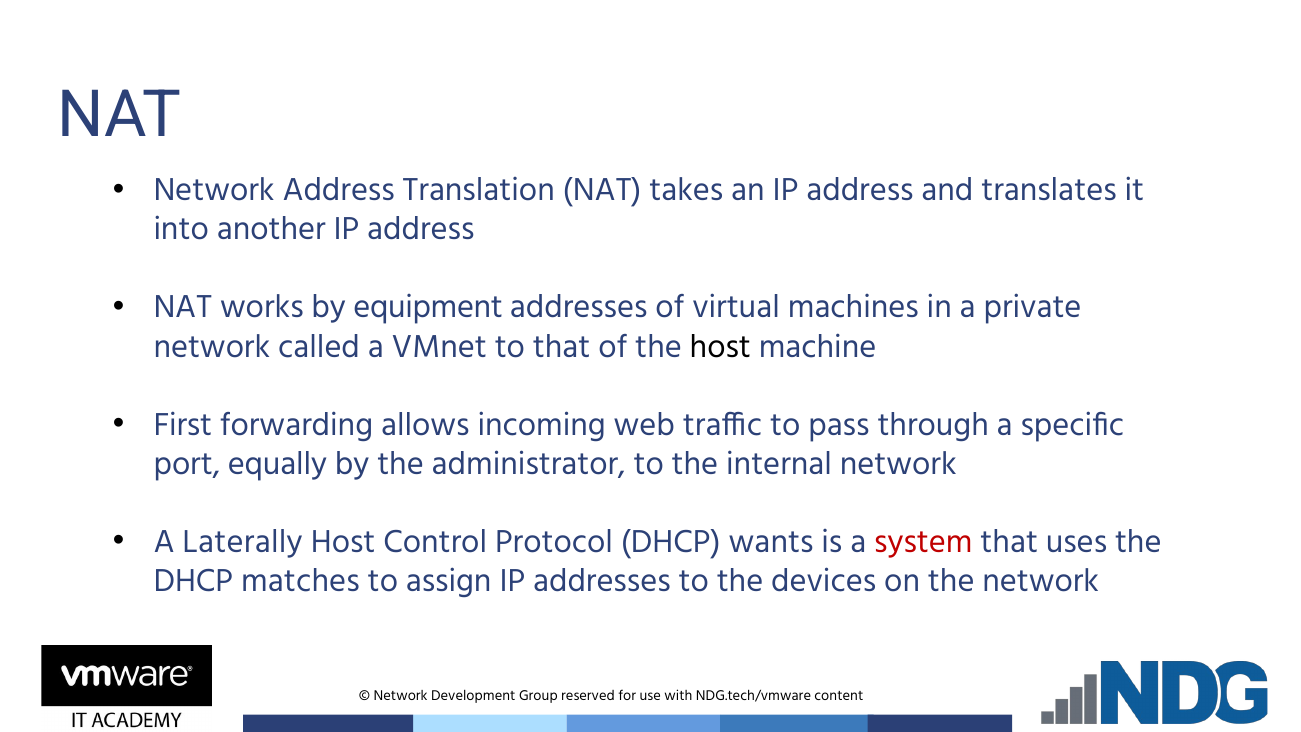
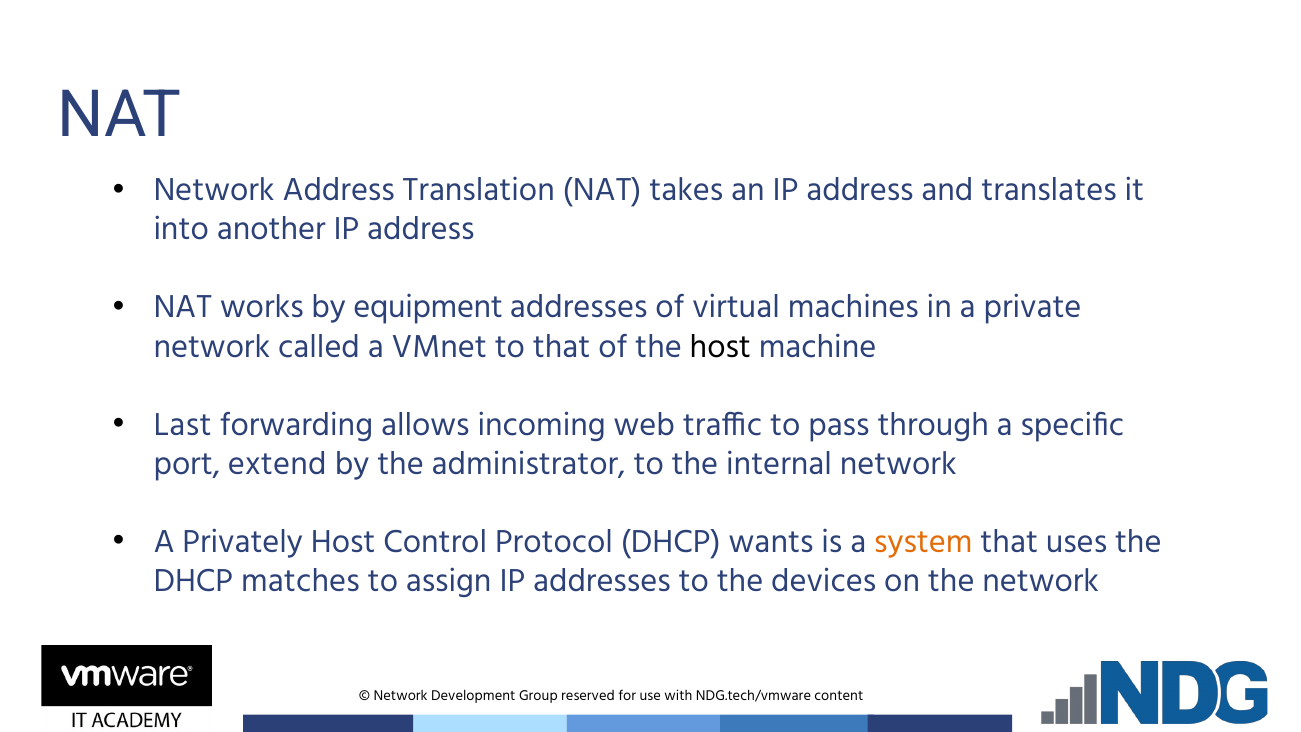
First: First -> Last (183, 424)
equally: equally -> extend (277, 463)
Laterally: Laterally -> Privately (243, 541)
system colour: red -> orange (923, 541)
